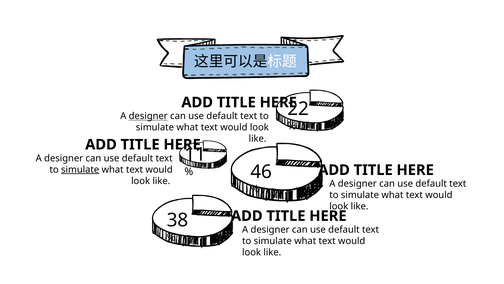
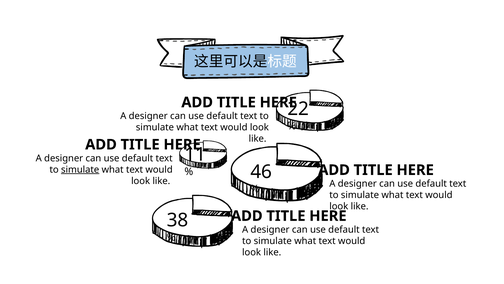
designer underline: present -> none (148, 116)
